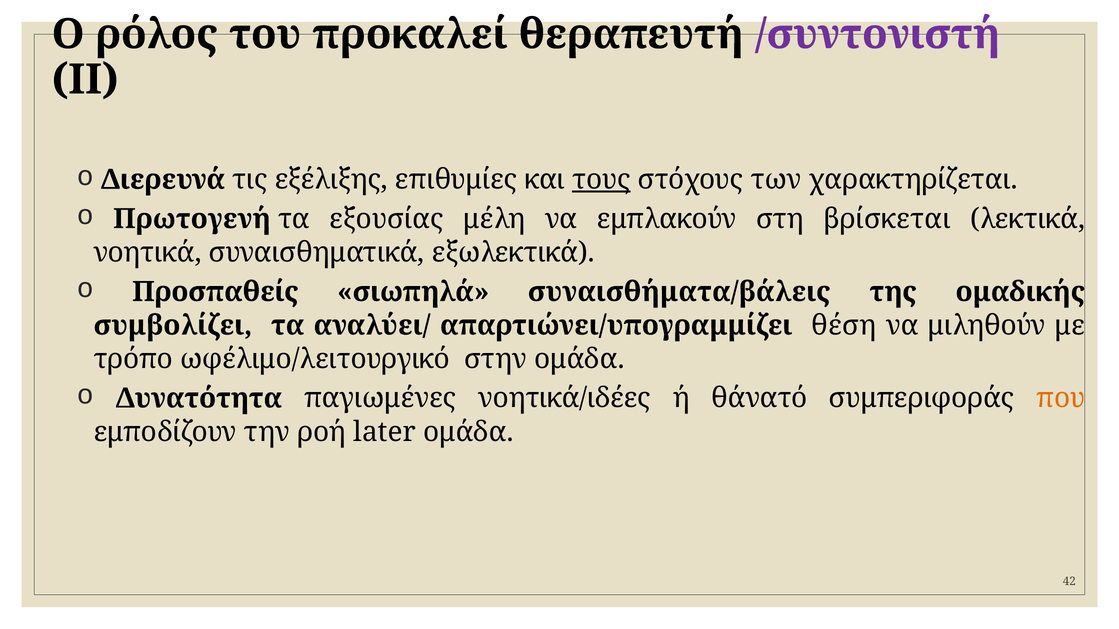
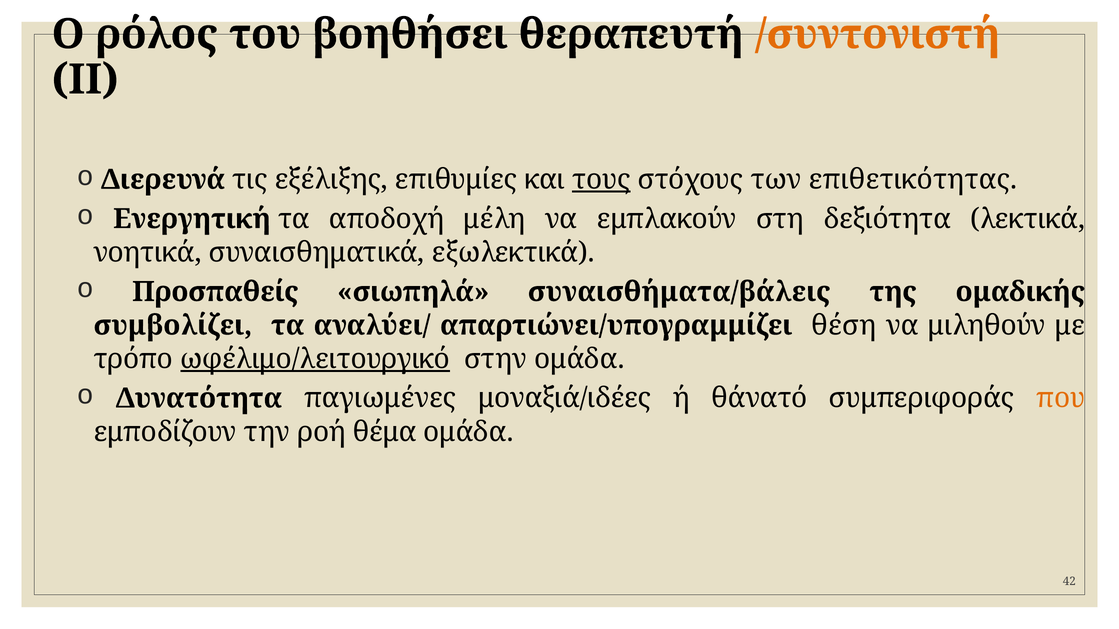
προκαλεί: προκαλεί -> βοηθήσει (410, 34)
/συντονιστή colour: purple -> orange (878, 34)
χαρακτηρίζεται: χαρακτηρίζεται -> επιθετικότητας (913, 180)
Πρωτογενή: Πρωτογενή -> Ενεργητική (192, 219)
εξουσίας: εξουσίας -> αποδοχή (387, 219)
βρίσκεται: βρίσκεται -> δεξιότητα (887, 219)
ωφέλιμο/λειτουργικό underline: none -> present (315, 359)
νοητικά/ιδέες: νοητικά/ιδέες -> μοναξιά/ιδέες (565, 399)
later: later -> θέμα (385, 432)
